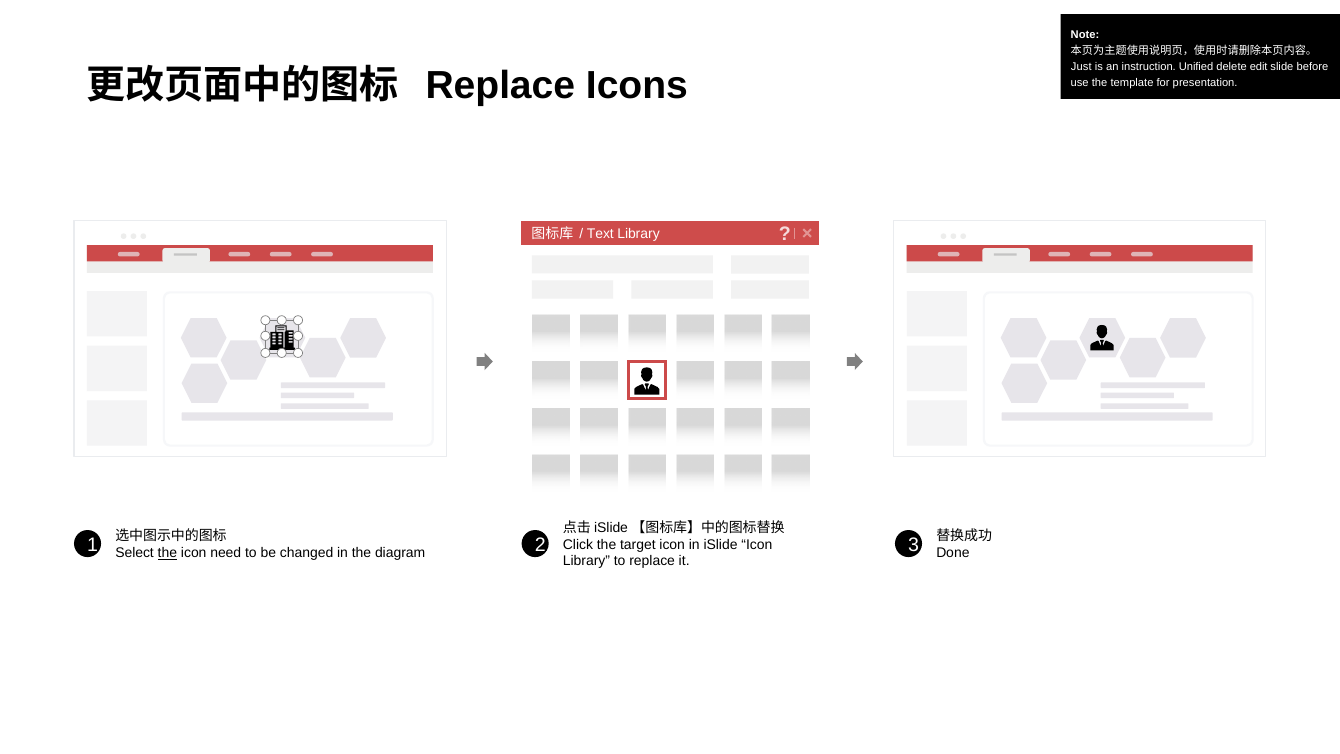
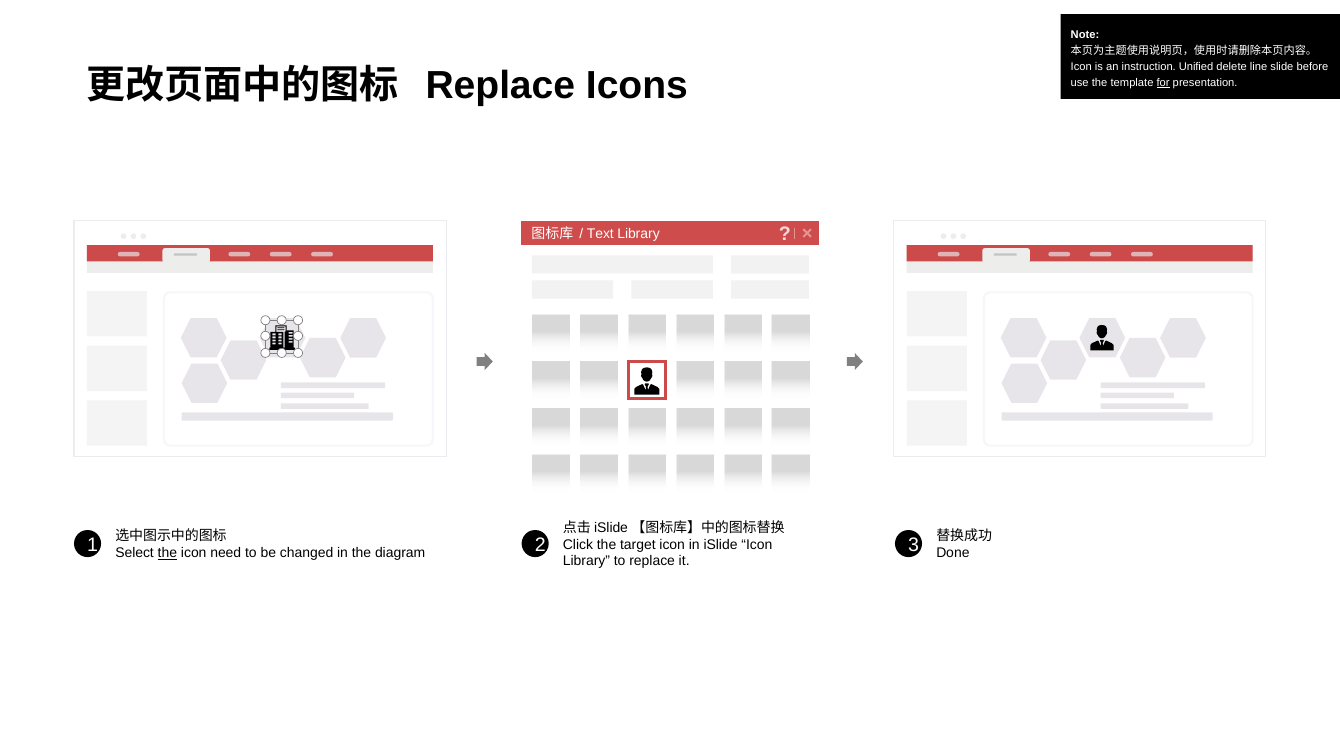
Just: Just -> Icon (1081, 67)
edit: edit -> line (1259, 67)
for underline: none -> present (1163, 83)
